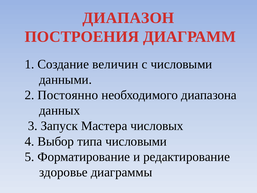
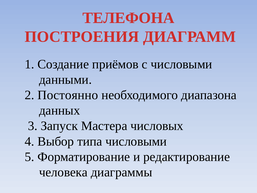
ДИАПАЗОН: ДИАПАЗОН -> ТЕЛЕФОНА (128, 18)
величин: величин -> приёмов (115, 64)
здоровье: здоровье -> человека (63, 172)
